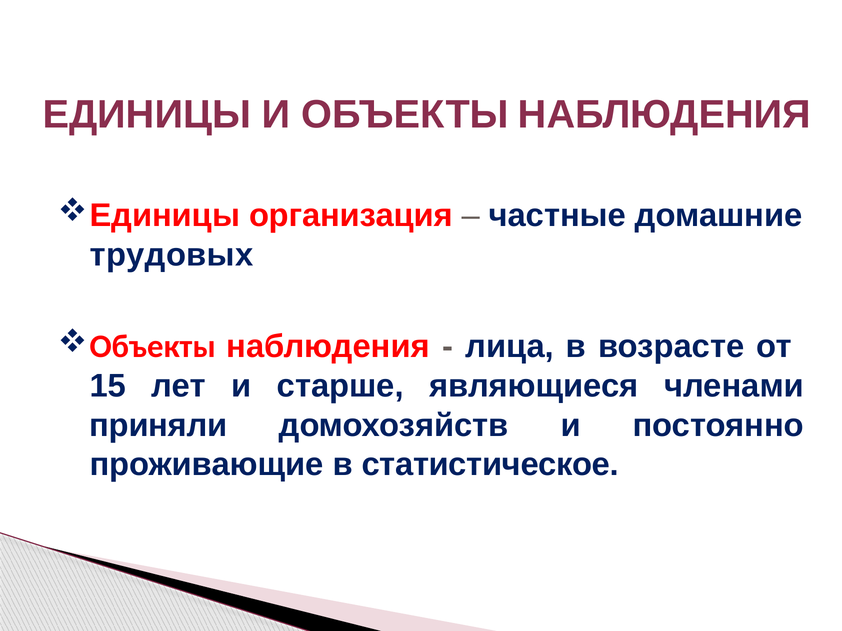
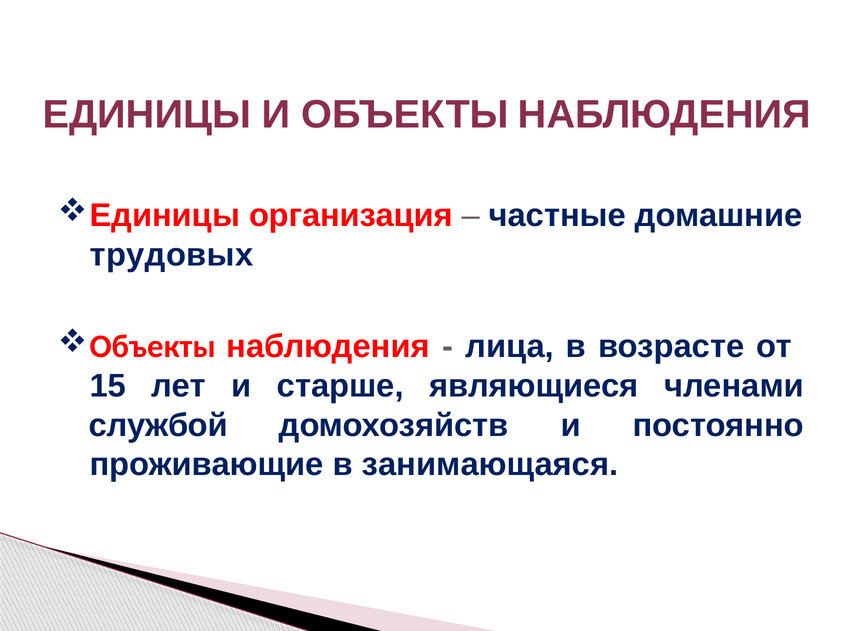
приняли: приняли -> службой (158, 426)
статистическое: статистическое -> занимающаяся (490, 465)
